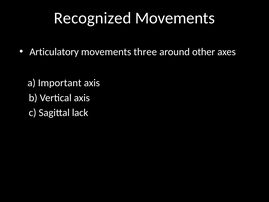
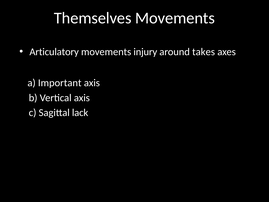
Recognized: Recognized -> Themselves (93, 18)
three: three -> injury (145, 52)
other: other -> takes (204, 52)
